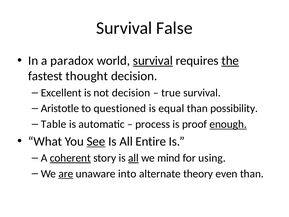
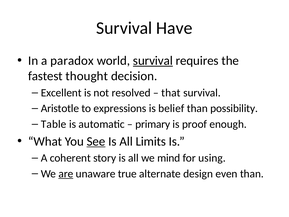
False: False -> Have (174, 28)
the underline: present -> none (230, 61)
not decision: decision -> resolved (131, 93)
true: true -> that (171, 93)
questioned: questioned -> expressions (120, 108)
equal: equal -> belief (171, 108)
process: process -> primary (153, 124)
enough underline: present -> none (228, 124)
Entire: Entire -> Limits (151, 141)
coherent underline: present -> none (70, 158)
all underline: present -> none (133, 158)
into: into -> true (127, 173)
theory: theory -> design (198, 173)
